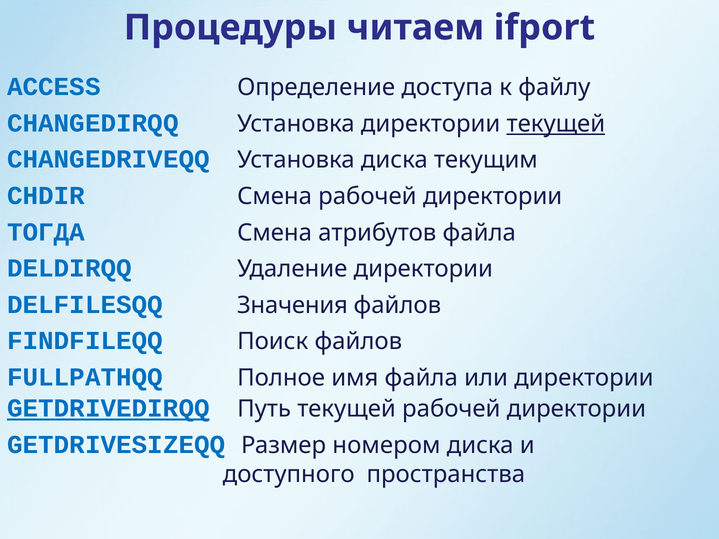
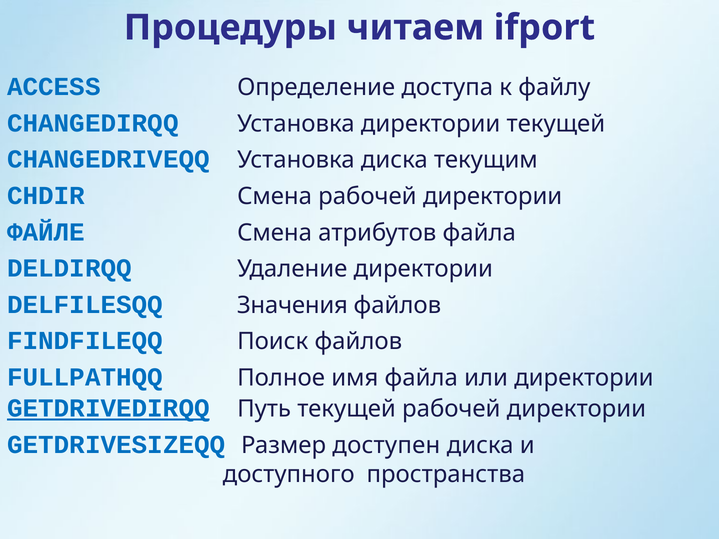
текущей underline: present -> none (556, 124)
ТОГДА: ТОГДА -> ФАЙЛЕ (46, 232)
номером: номером -> доступен (386, 445)
